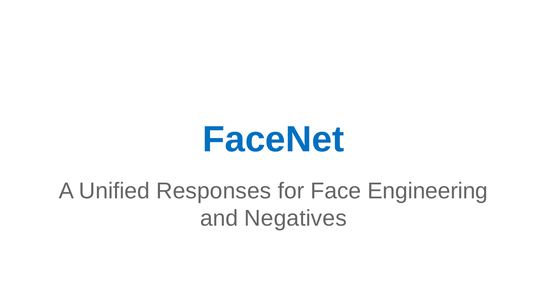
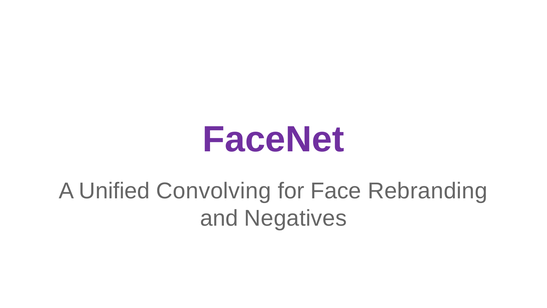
FaceNet colour: blue -> purple (273, 139)
Responses: Responses -> Convolving (214, 191)
Engineering: Engineering -> Rebranding (428, 191)
